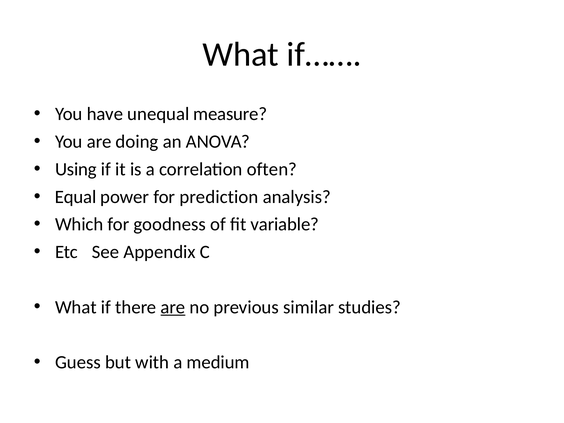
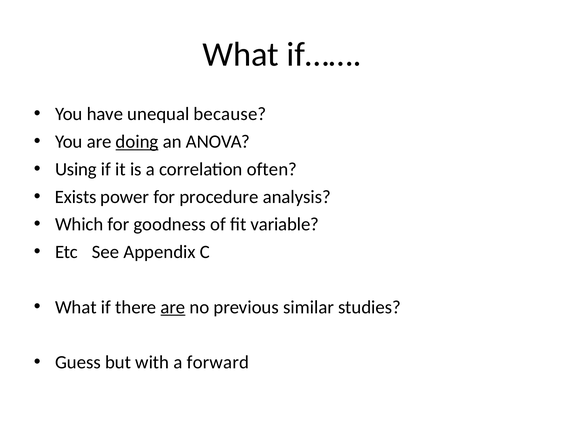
measure: measure -> because (230, 114)
doing underline: none -> present (137, 142)
Equal: Equal -> Exists (76, 197)
prediction: prediction -> procedure (219, 197)
medium: medium -> forward (218, 362)
